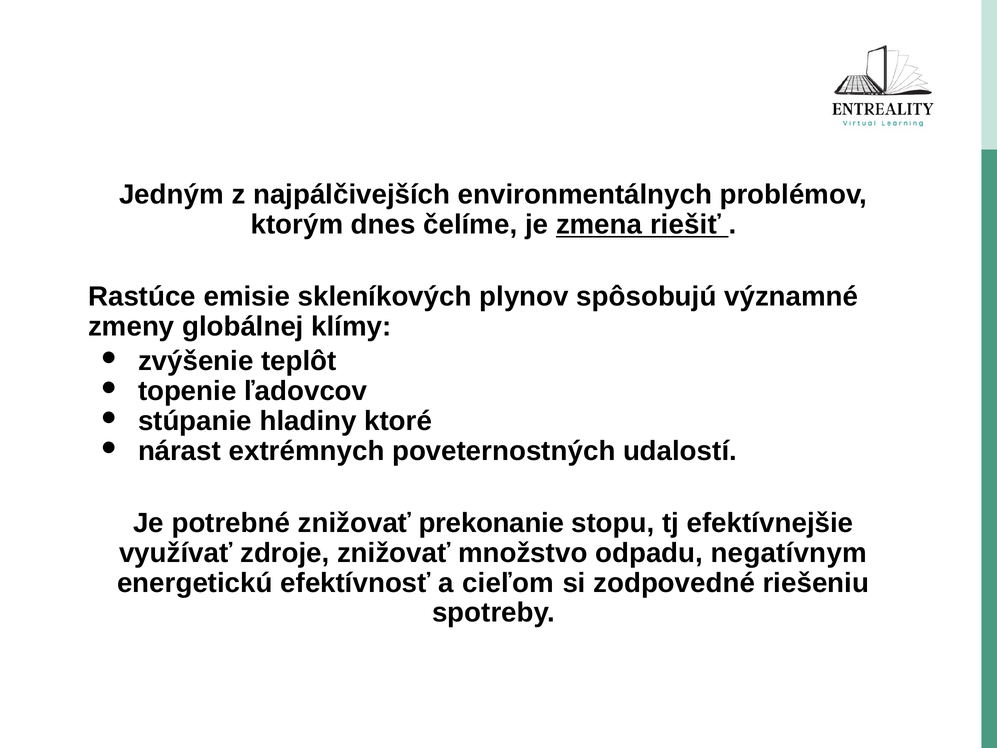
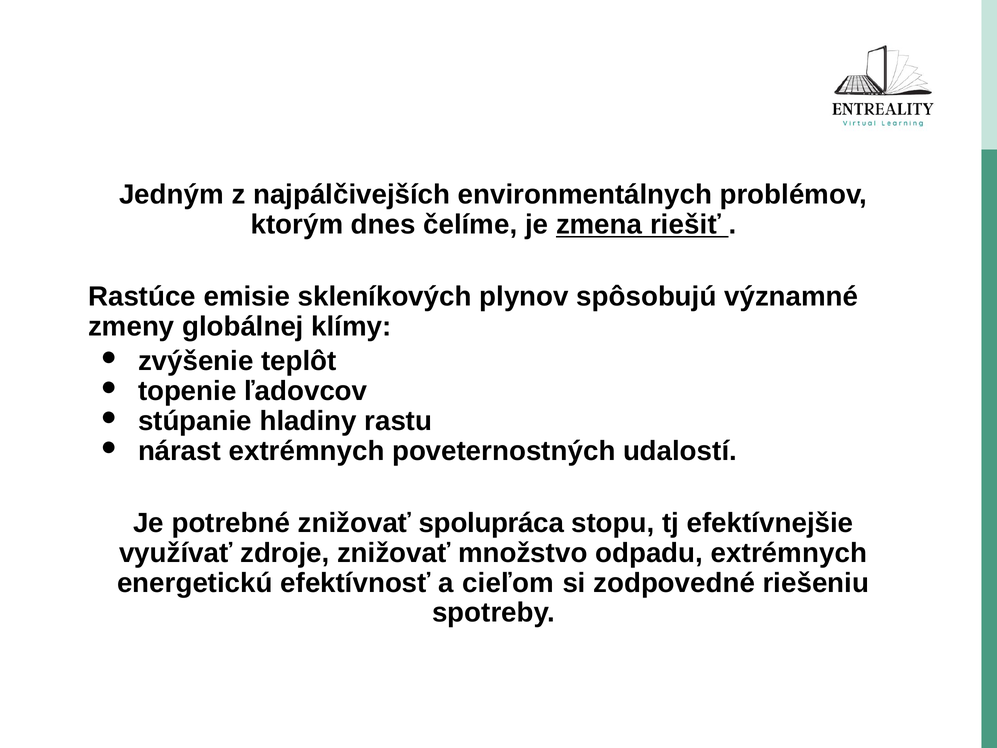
ktoré: ktoré -> rastu (398, 421)
prekonanie: prekonanie -> spolupráca (491, 523)
odpadu negatívnym: negatívnym -> extrémnych (789, 553)
